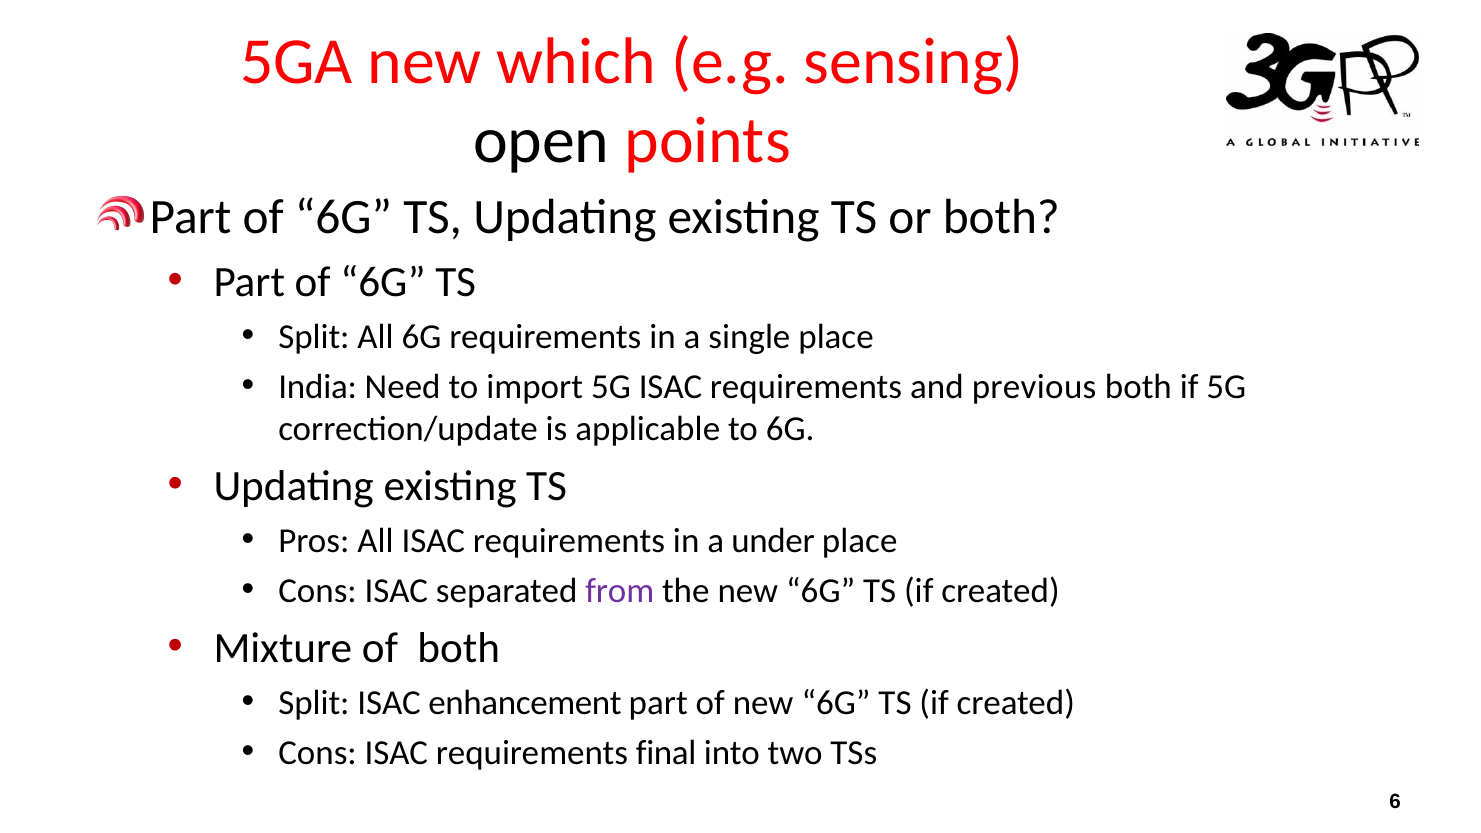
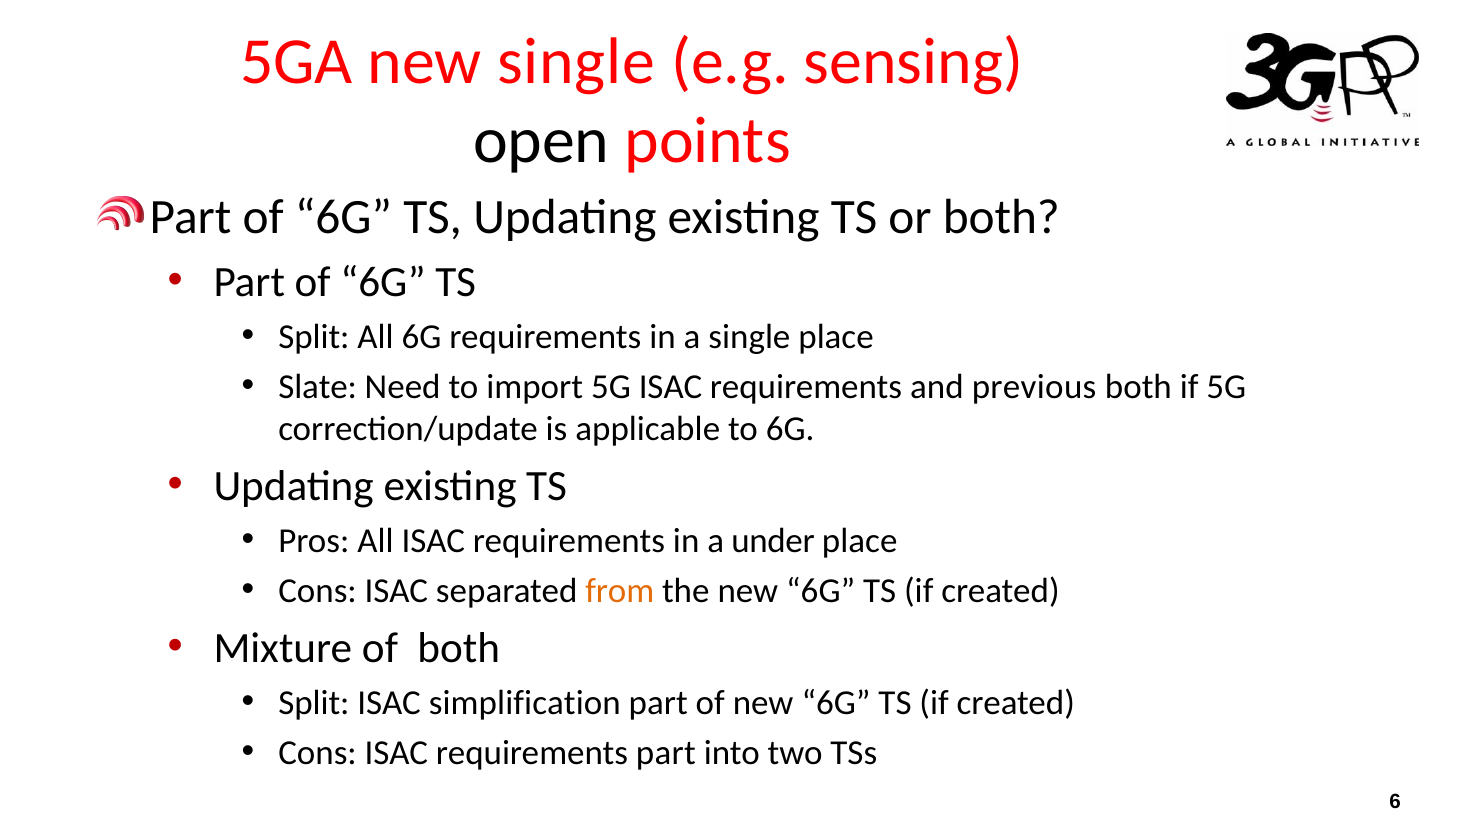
new which: which -> single (576, 62)
India: India -> Slate (318, 387)
from colour: purple -> orange (620, 591)
enhancement: enhancement -> simplification (525, 703)
requirements final: final -> part (666, 753)
